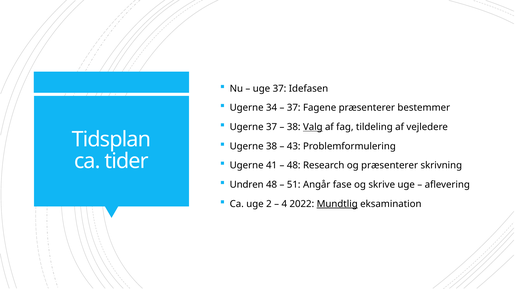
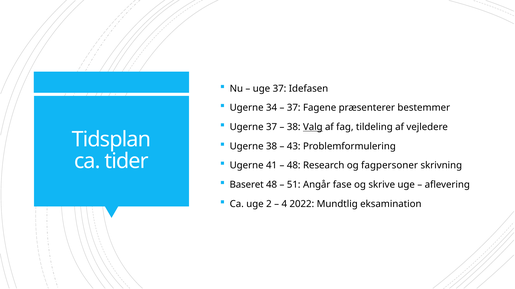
og præsenterer: præsenterer -> fagpersoner (390, 166)
Undren: Undren -> Baseret (247, 185)
Mundtlig underline: present -> none (337, 204)
